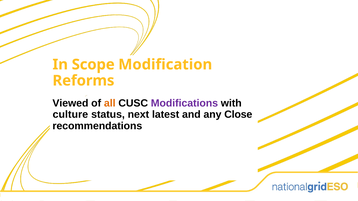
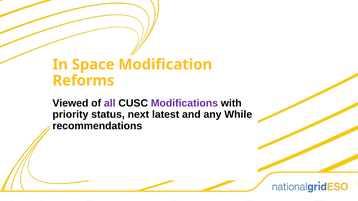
Scope: Scope -> Space (93, 65)
all colour: orange -> purple (110, 103)
culture: culture -> priority (70, 115)
Close: Close -> While (238, 115)
